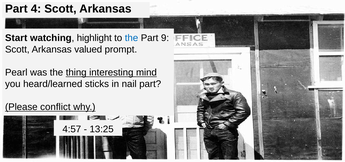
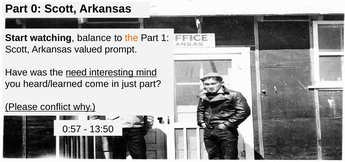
4: 4 -> 0 (36, 9)
highlight: highlight -> balance (94, 38)
the colour: blue -> orange (131, 38)
9: 9 -> 1 (165, 38)
Pearl: Pearl -> Have (16, 72)
thing: thing -> need (76, 72)
sticks: sticks -> come (97, 84)
nail: nail -> just (129, 84)
4:57: 4:57 -> 0:57 (72, 129)
13:25: 13:25 -> 13:50 (102, 129)
